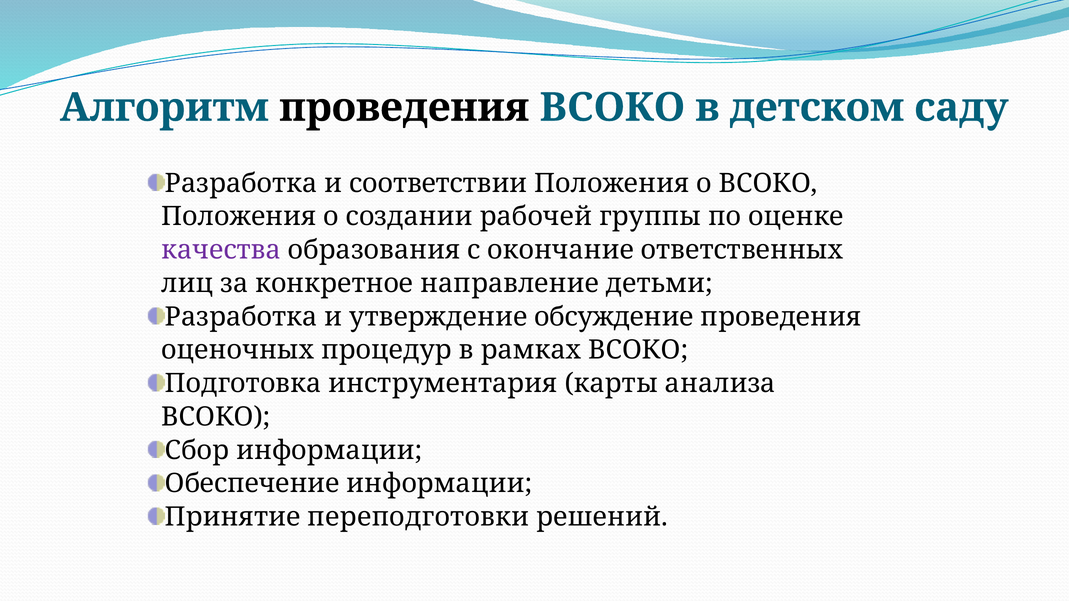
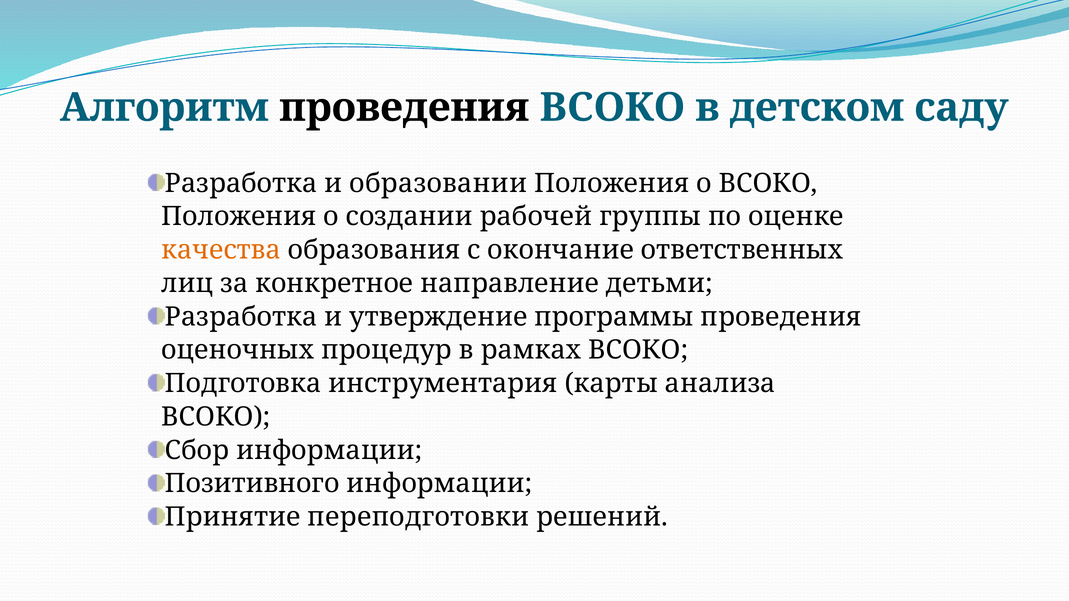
соответствии: соответствии -> образовании (438, 183)
качества colour: purple -> orange (221, 250)
обсуждение: обсуждение -> программы (614, 317)
Обеспечение: Обеспечение -> Позитивного (252, 484)
